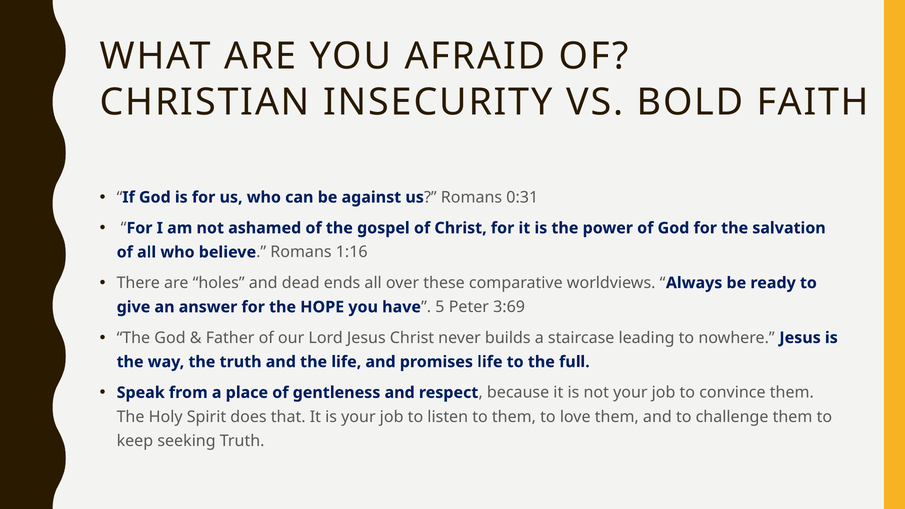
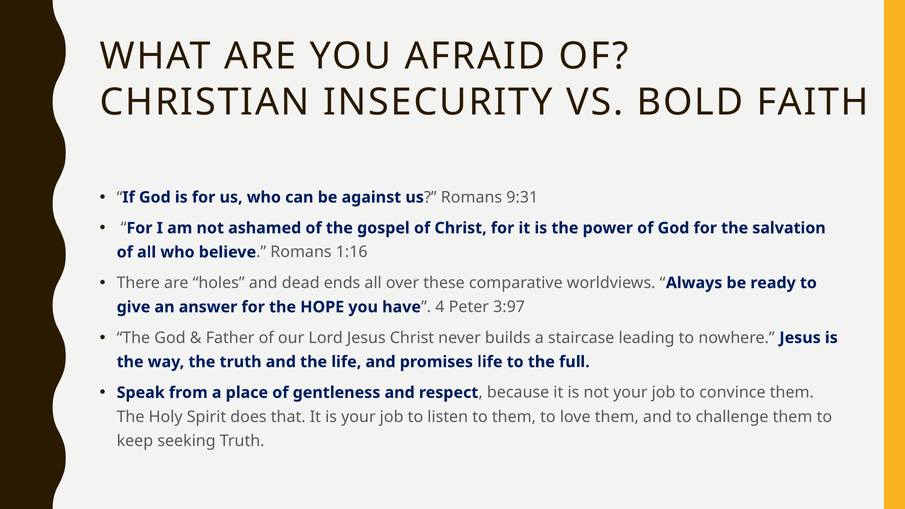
0:31: 0:31 -> 9:31 (522, 197)
5: 5 -> 4 (440, 307)
3:69: 3:69 -> 3:97 (509, 307)
